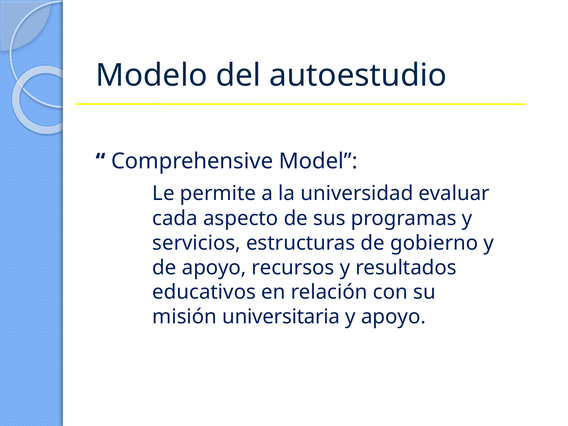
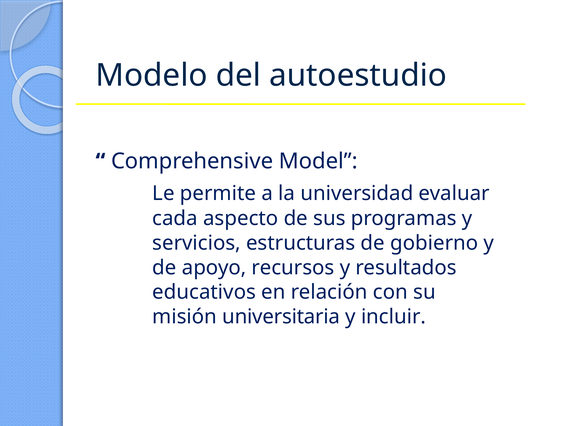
y apoyo: apoyo -> incluir (394, 317)
